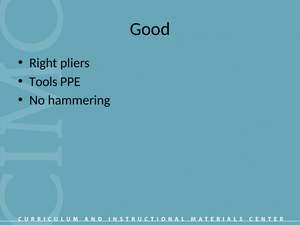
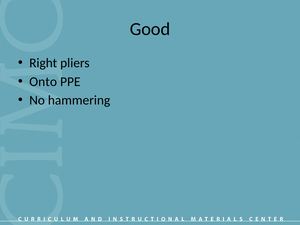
Tools: Tools -> Onto (43, 82)
